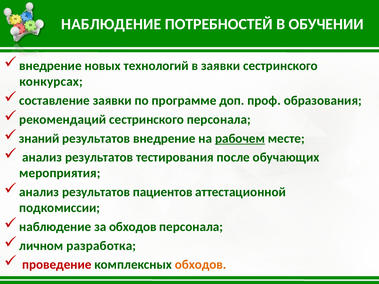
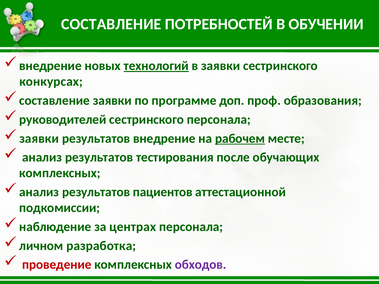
НАБЛЮДЕНИЕ: НАБЛЮДЕНИЕ -> СОСТАВЛЕНИЕ (111, 24)
технологий underline: none -> present (156, 66)
рекомендаций: рекомендаций -> руководителей (63, 120)
знаний: знаний -> заявки (39, 139)
мероприятия: мероприятия -> комплексных (60, 173)
за обходов: обходов -> центрах (133, 227)
обходов colour: orange -> purple (201, 265)
